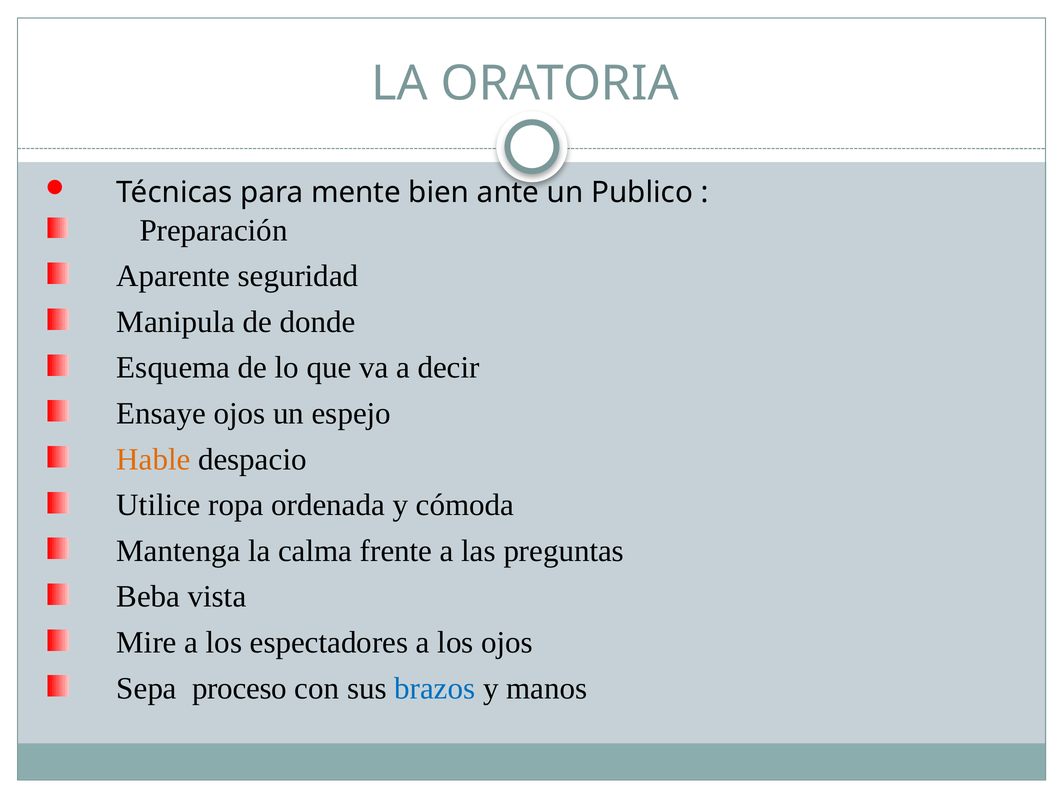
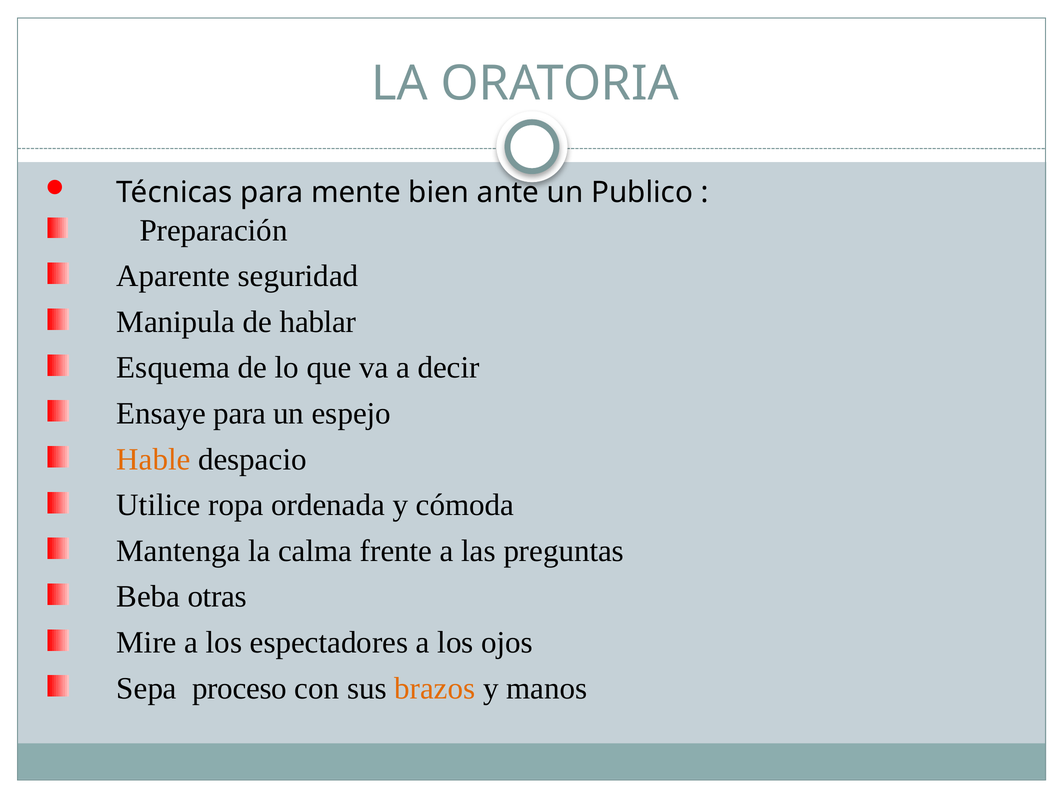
donde: donde -> hablar (318, 322)
Ensaye ojos: ojos -> para (240, 413)
vista: vista -> otras (217, 597)
brazos colour: blue -> orange (435, 688)
